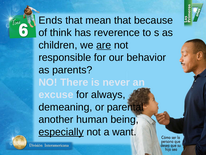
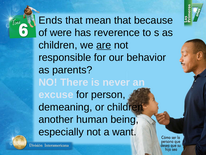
think: think -> were (61, 33)
always: always -> person (108, 94)
or parental: parental -> children (125, 107)
especially underline: present -> none (61, 132)
